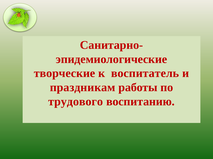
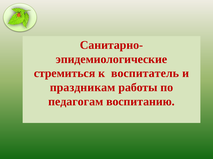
творческие: творческие -> стремиться (65, 74)
трудового: трудового -> педагогам (76, 102)
